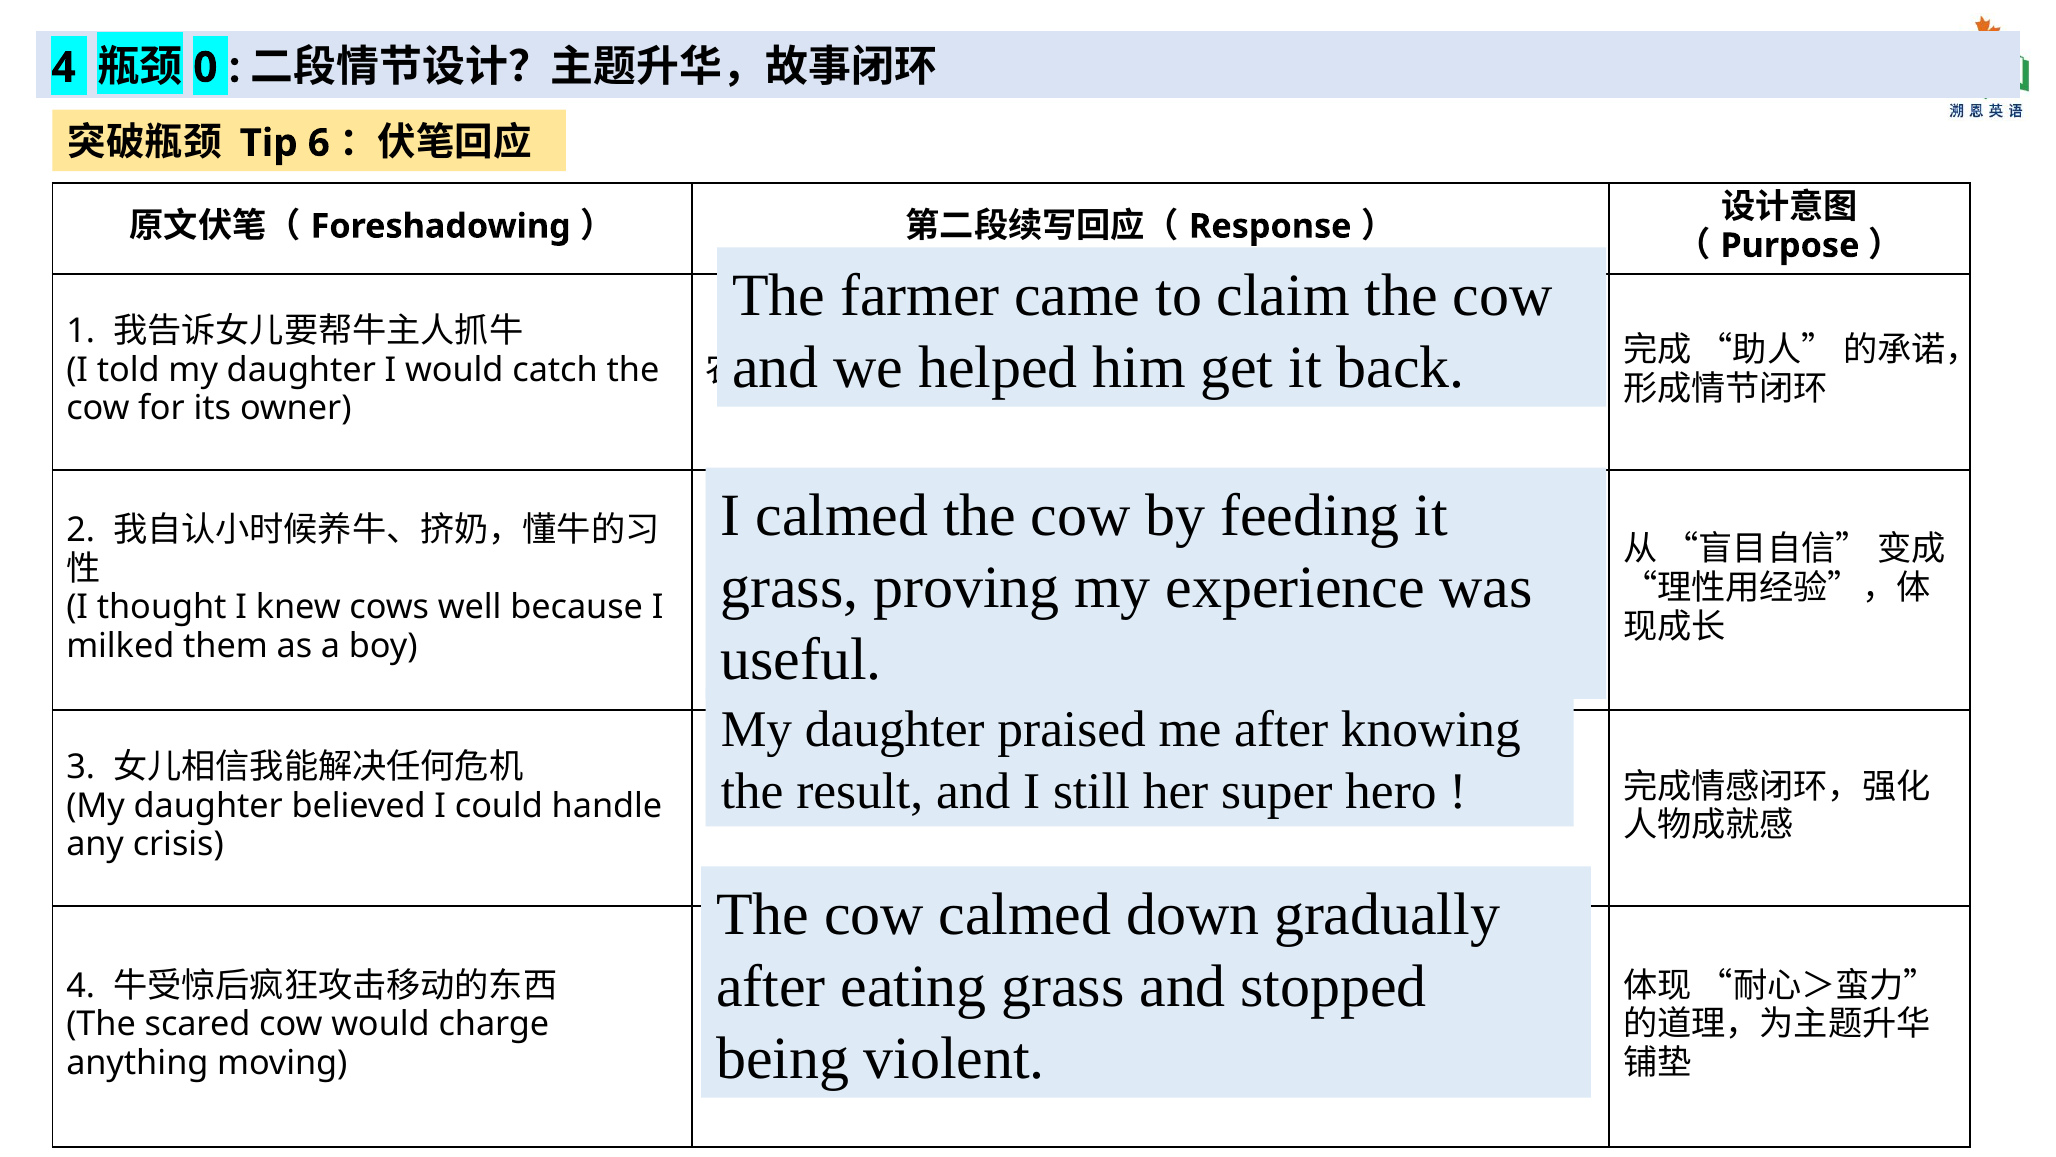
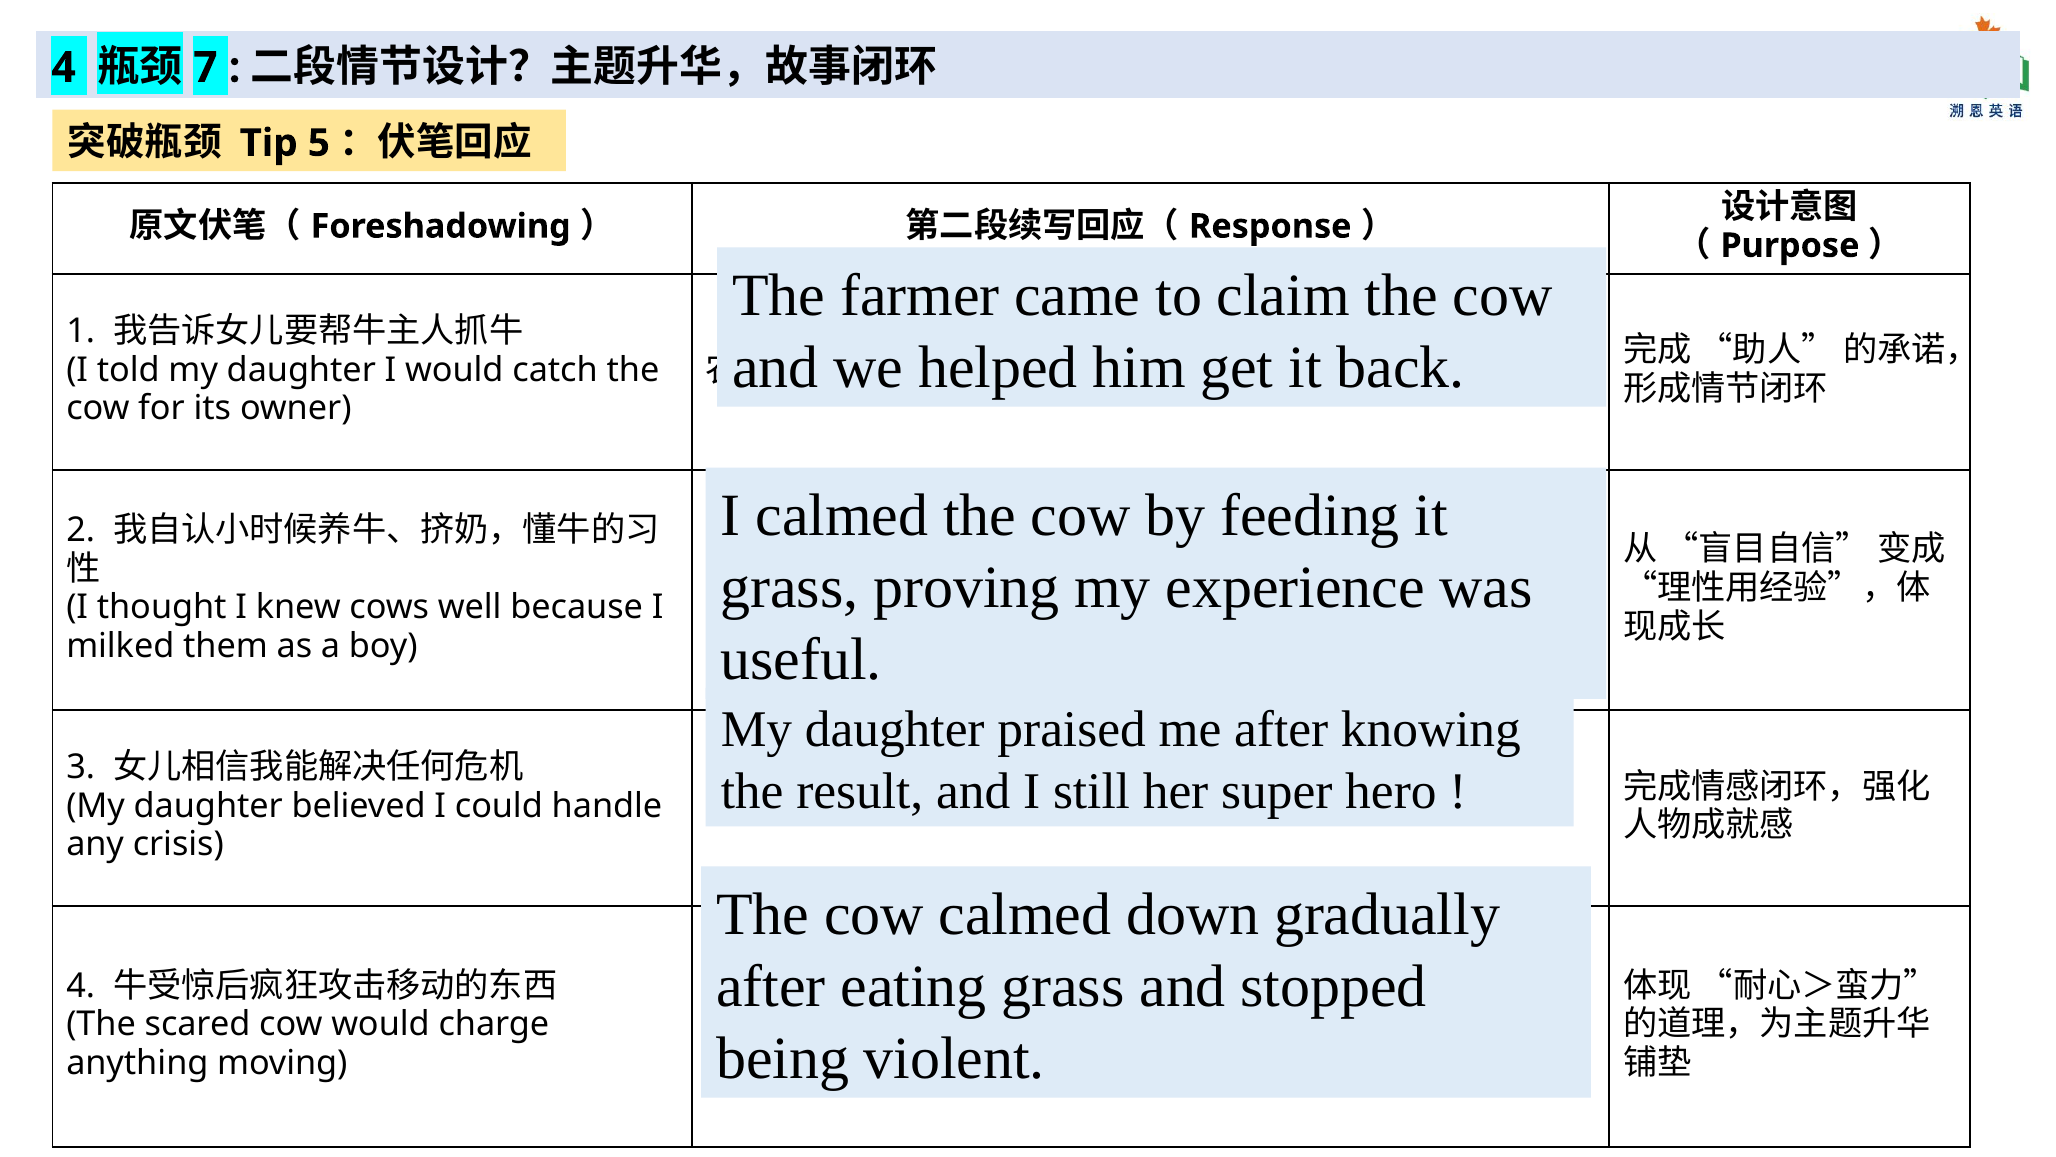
0: 0 -> 7 (205, 68)
6: 6 -> 5 (319, 143)
